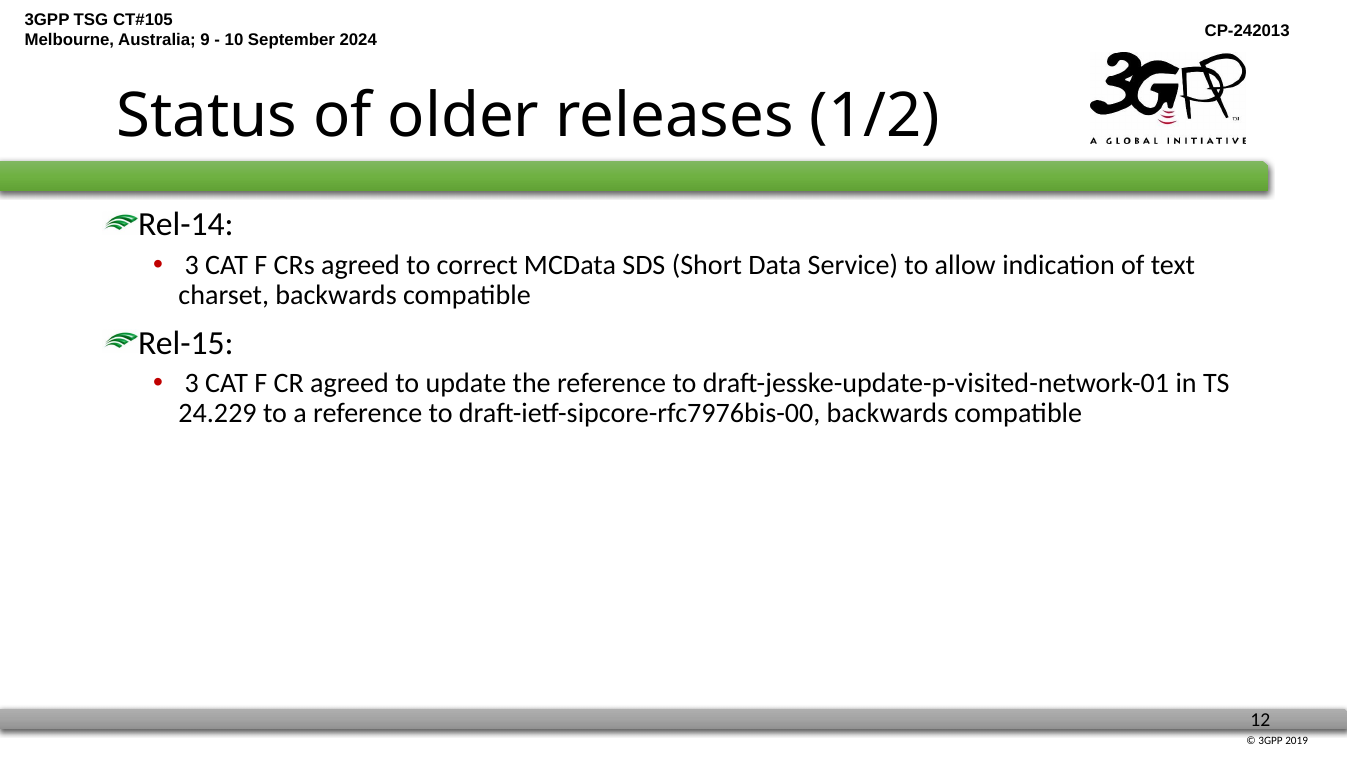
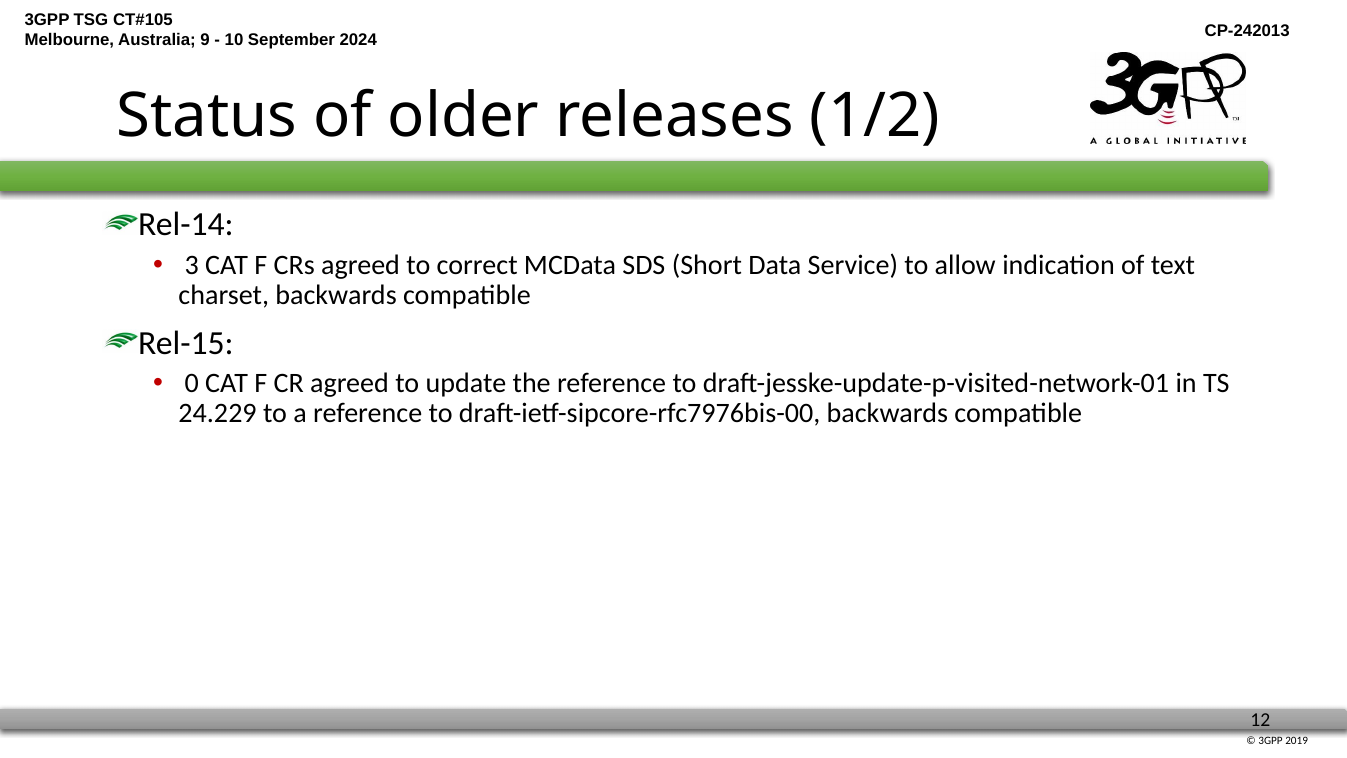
3: 3 -> 0 (192, 383)
